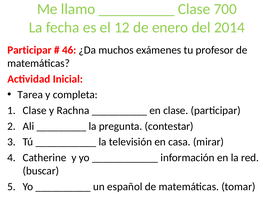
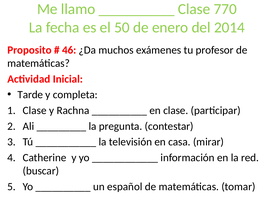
700: 700 -> 770 (225, 9)
12: 12 -> 50 (122, 27)
Participar: Participar -> Proposito (29, 50)
Tarea: Tarea -> Tarde (30, 94)
